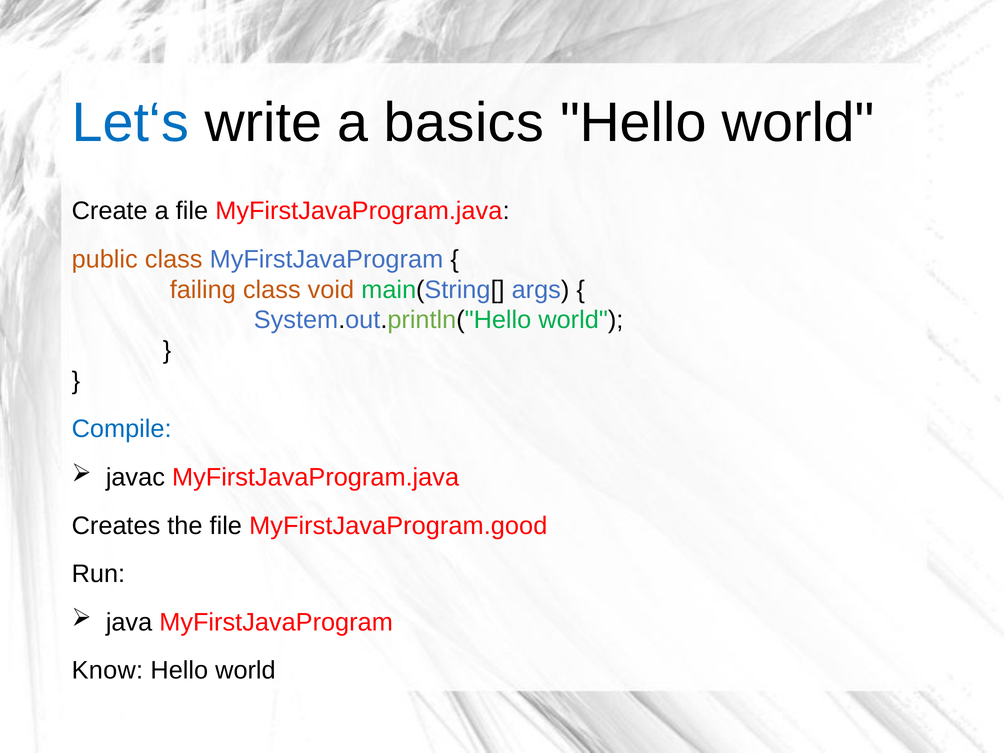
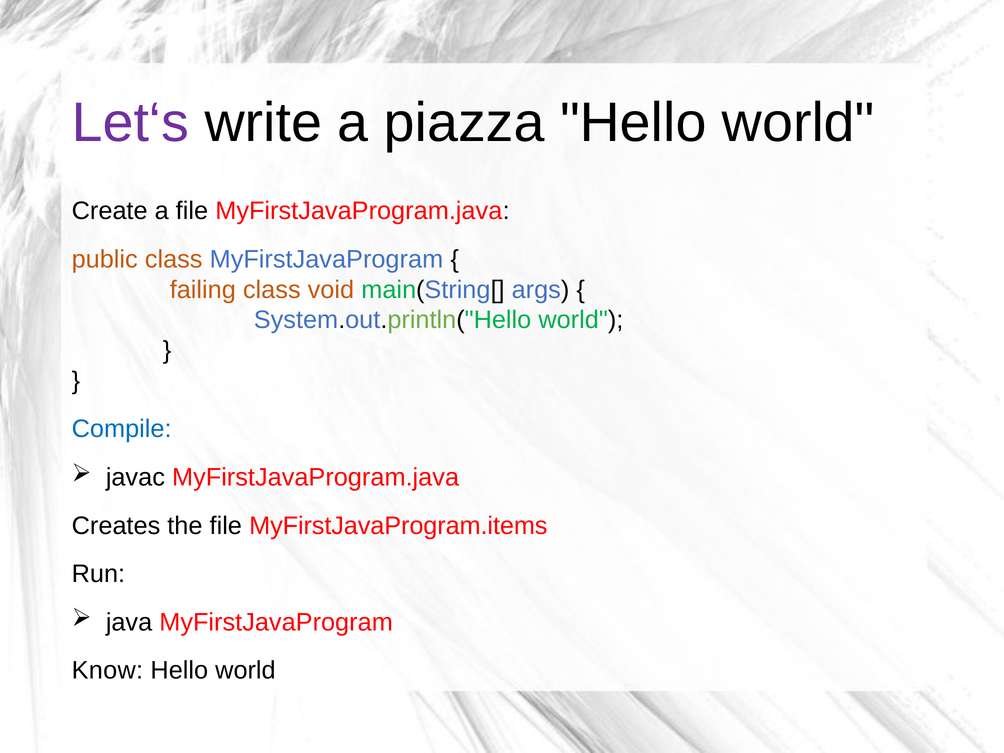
Let‘s colour: blue -> purple (130, 123)
basics: basics -> piazza (464, 123)
MyFirstJavaProgram.good: MyFirstJavaProgram.good -> MyFirstJavaProgram.items (398, 526)
